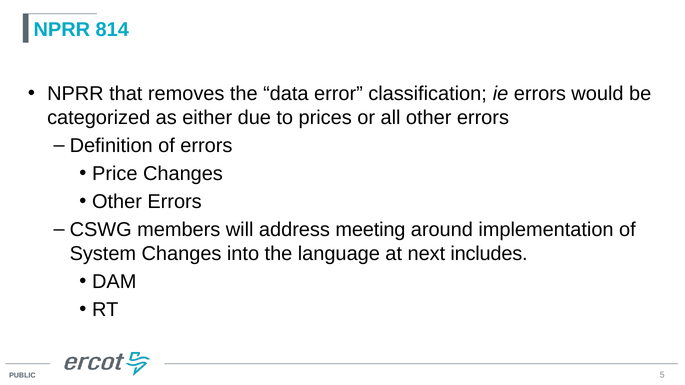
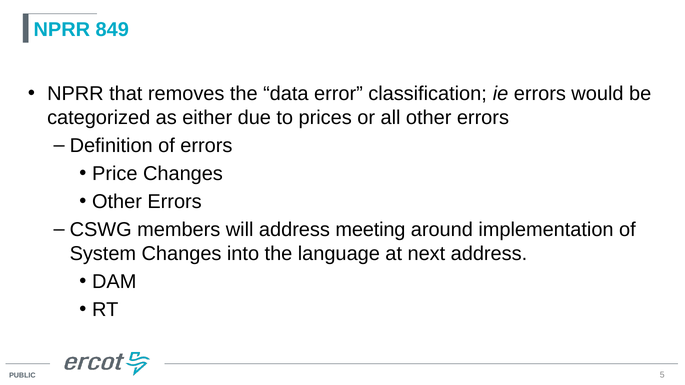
814: 814 -> 849 (112, 30)
next includes: includes -> address (489, 254)
